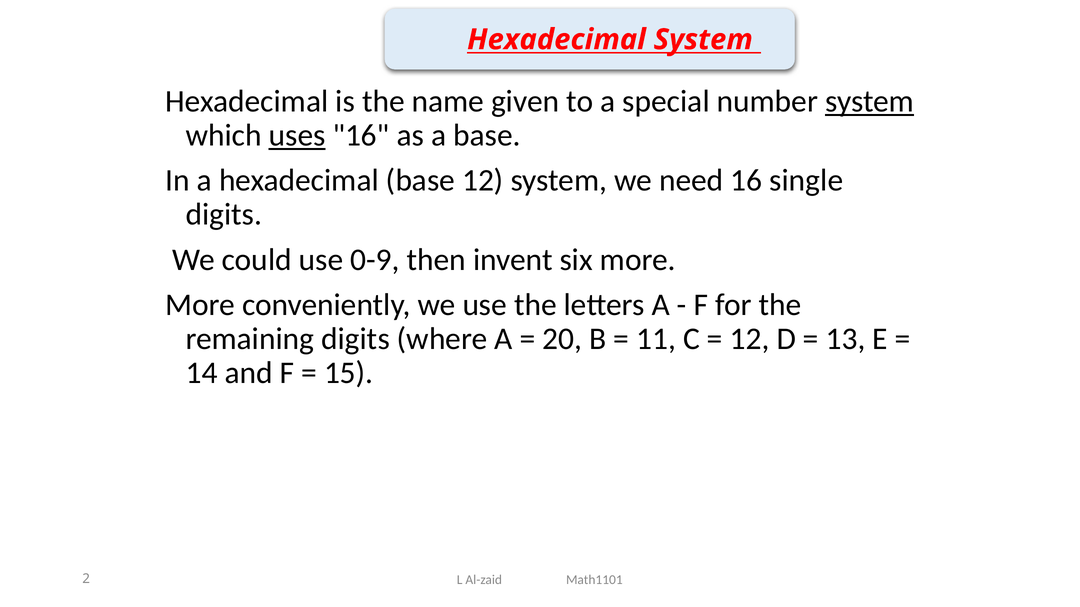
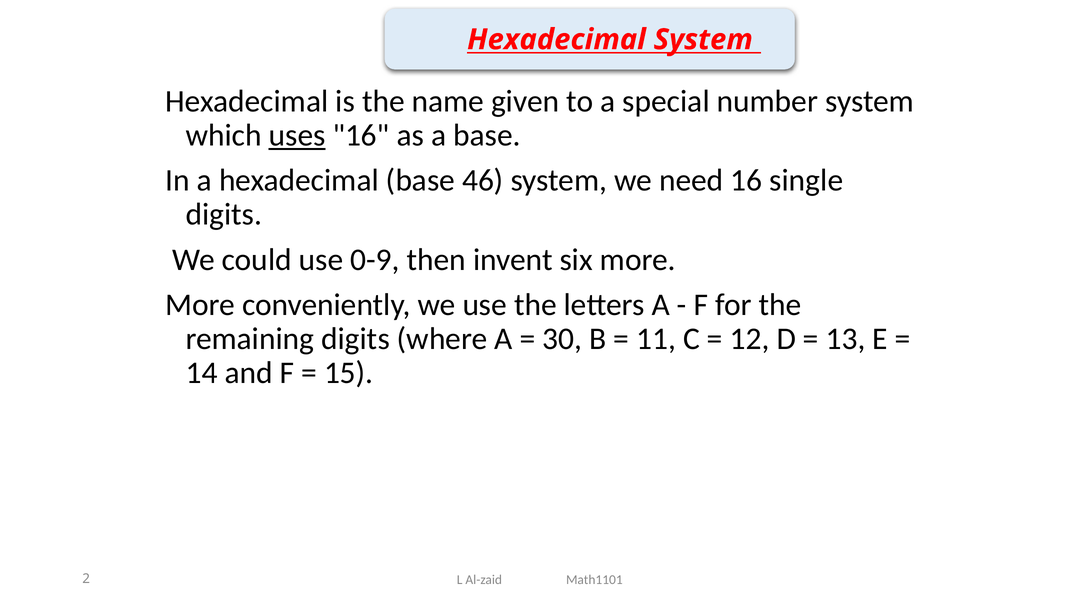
system underline: present -> none (870, 101)
base 12: 12 -> 46 (483, 181)
20: 20 -> 30 (562, 339)
